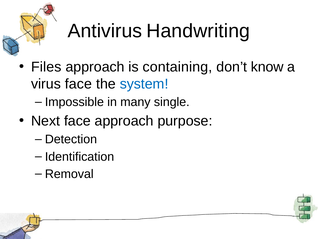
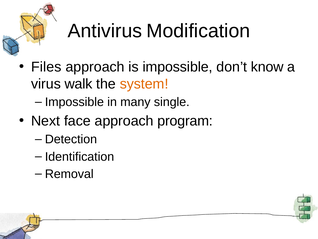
Handwriting: Handwriting -> Modification (198, 31)
is containing: containing -> impossible (178, 67)
virus face: face -> walk (79, 84)
system colour: blue -> orange (144, 84)
purpose: purpose -> program (185, 121)
